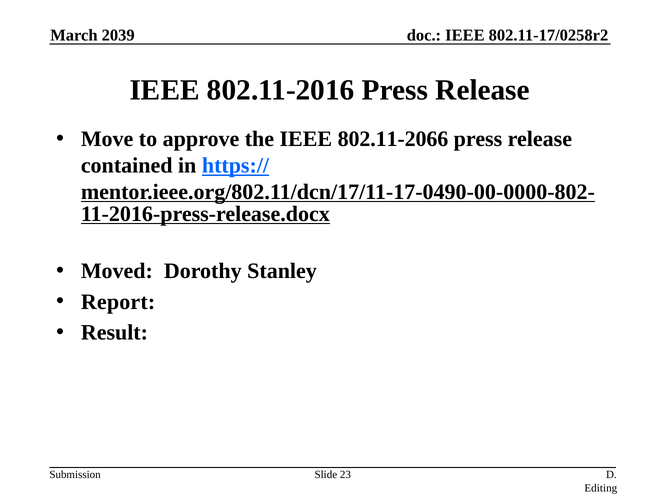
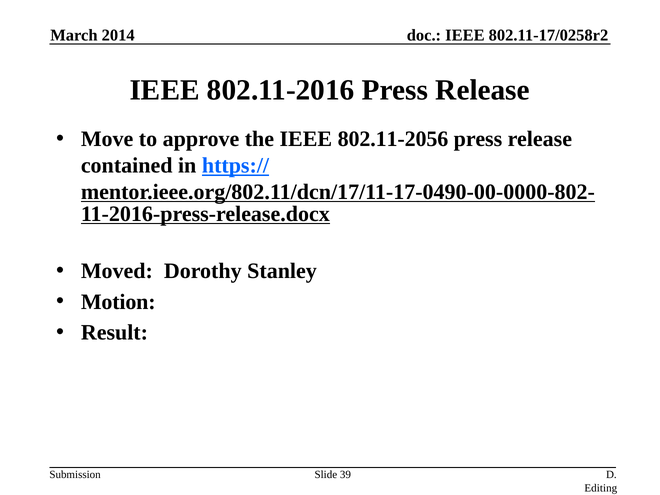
2039: 2039 -> 2014 (118, 35)
802.11-2066: 802.11-2066 -> 802.11-2056 (393, 139)
Report: Report -> Motion (118, 302)
23: 23 -> 39 (345, 475)
